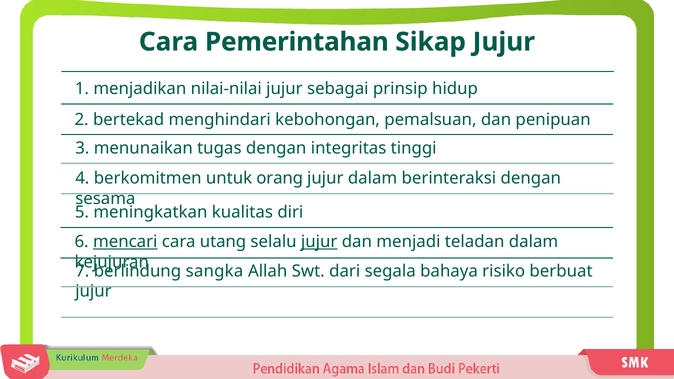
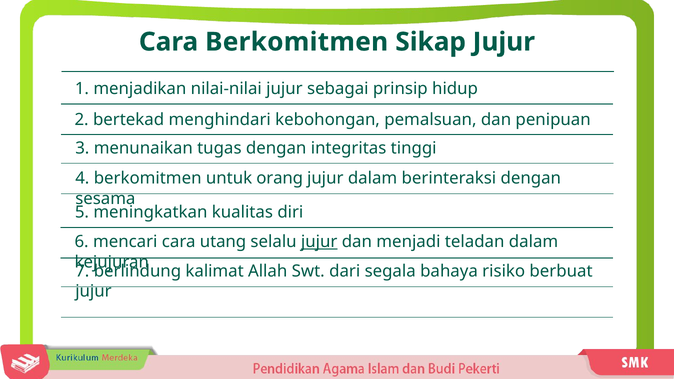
Cara Pemerintahan: Pemerintahan -> Berkomitmen (297, 42)
mencari underline: present -> none (125, 242)
sangka: sangka -> kalimat (215, 271)
